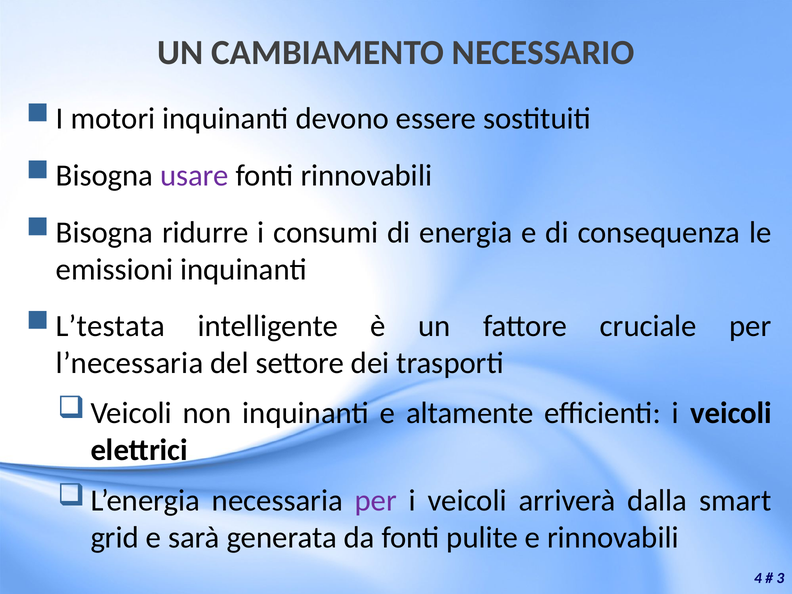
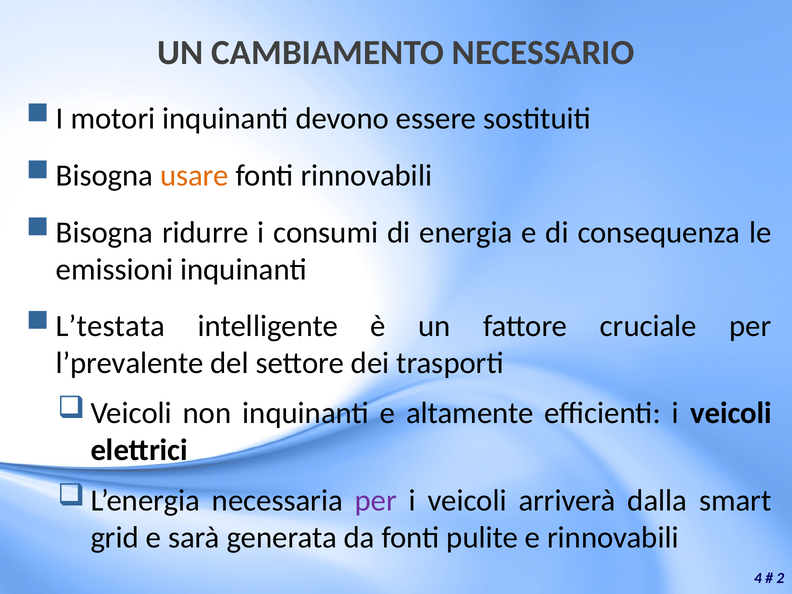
usare colour: purple -> orange (194, 176)
l’necessaria: l’necessaria -> l’prevalente (130, 363)
3: 3 -> 2 (780, 578)
